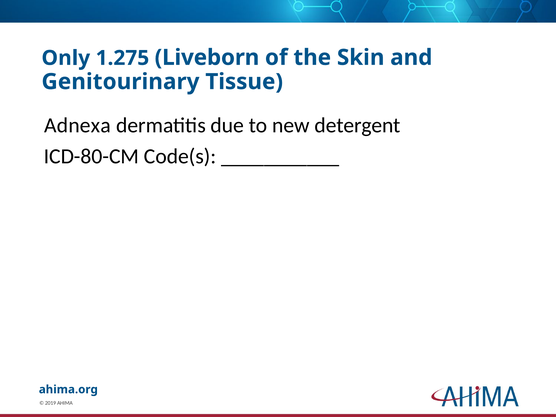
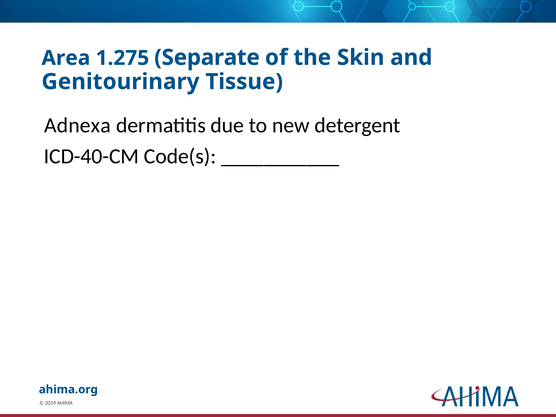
Only: Only -> Area (66, 58)
Liveborn: Liveborn -> Separate (207, 58)
ICD-80-CM: ICD-80-CM -> ICD-40-CM (91, 156)
